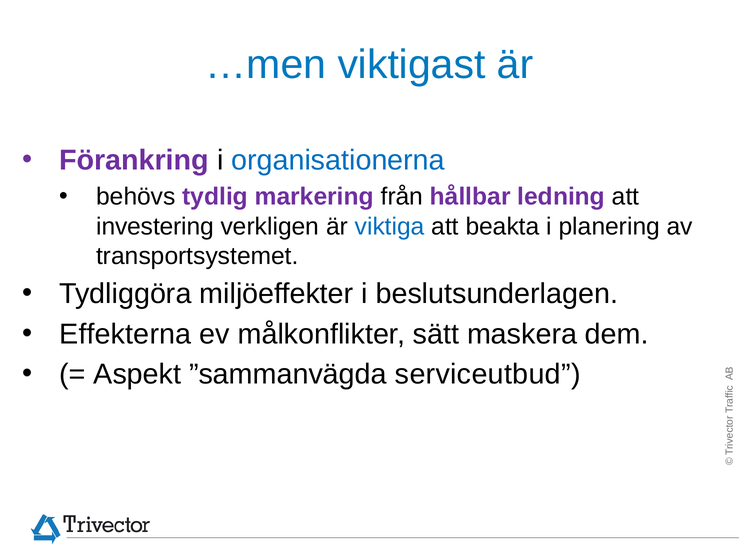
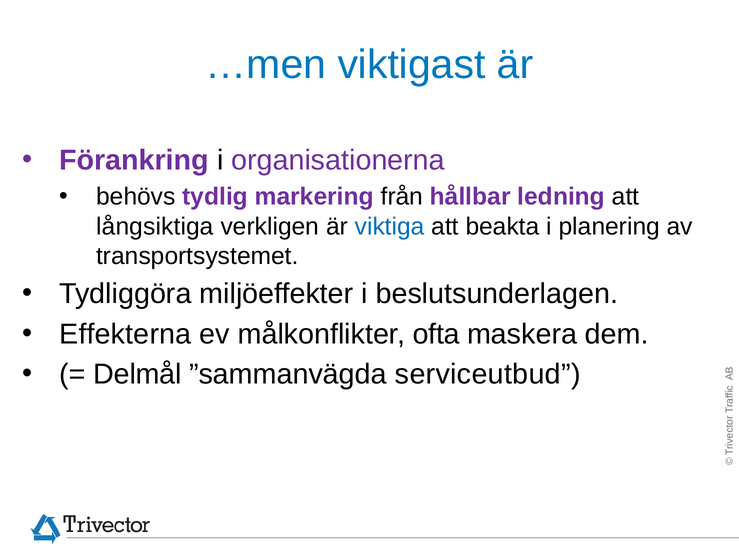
organisationerna colour: blue -> purple (338, 160)
investering: investering -> långsiktiga (155, 227)
sätt: sätt -> ofta (436, 334)
Aspekt: Aspekt -> Delmål (137, 374)
